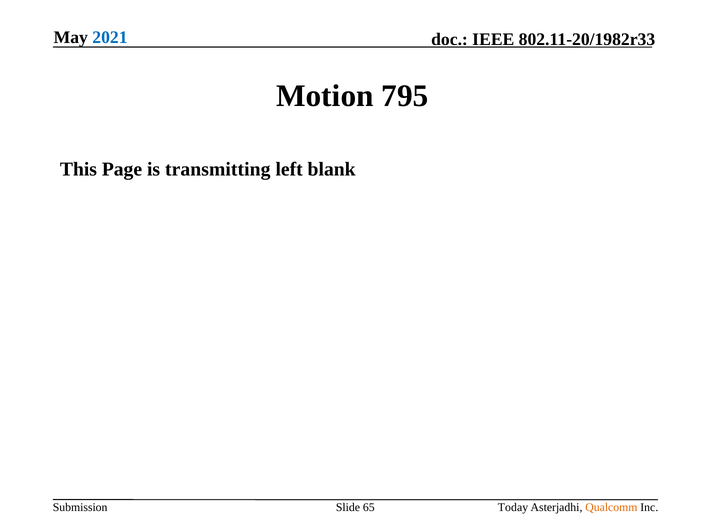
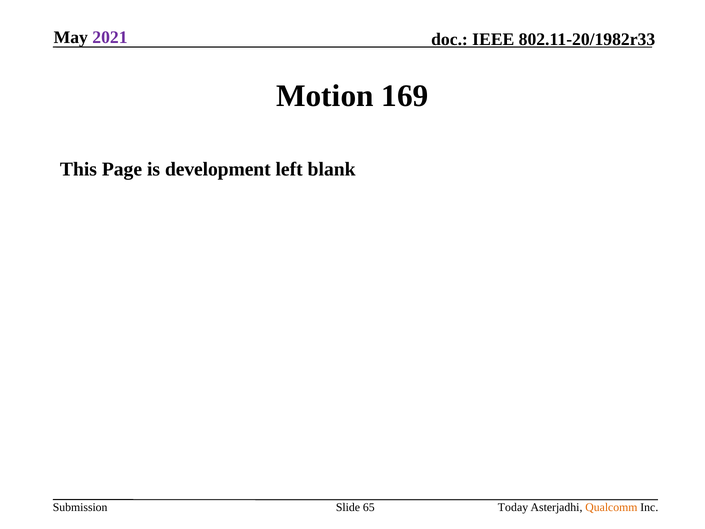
2021 colour: blue -> purple (110, 37)
795: 795 -> 169 (405, 96)
transmitting: transmitting -> development (218, 169)
